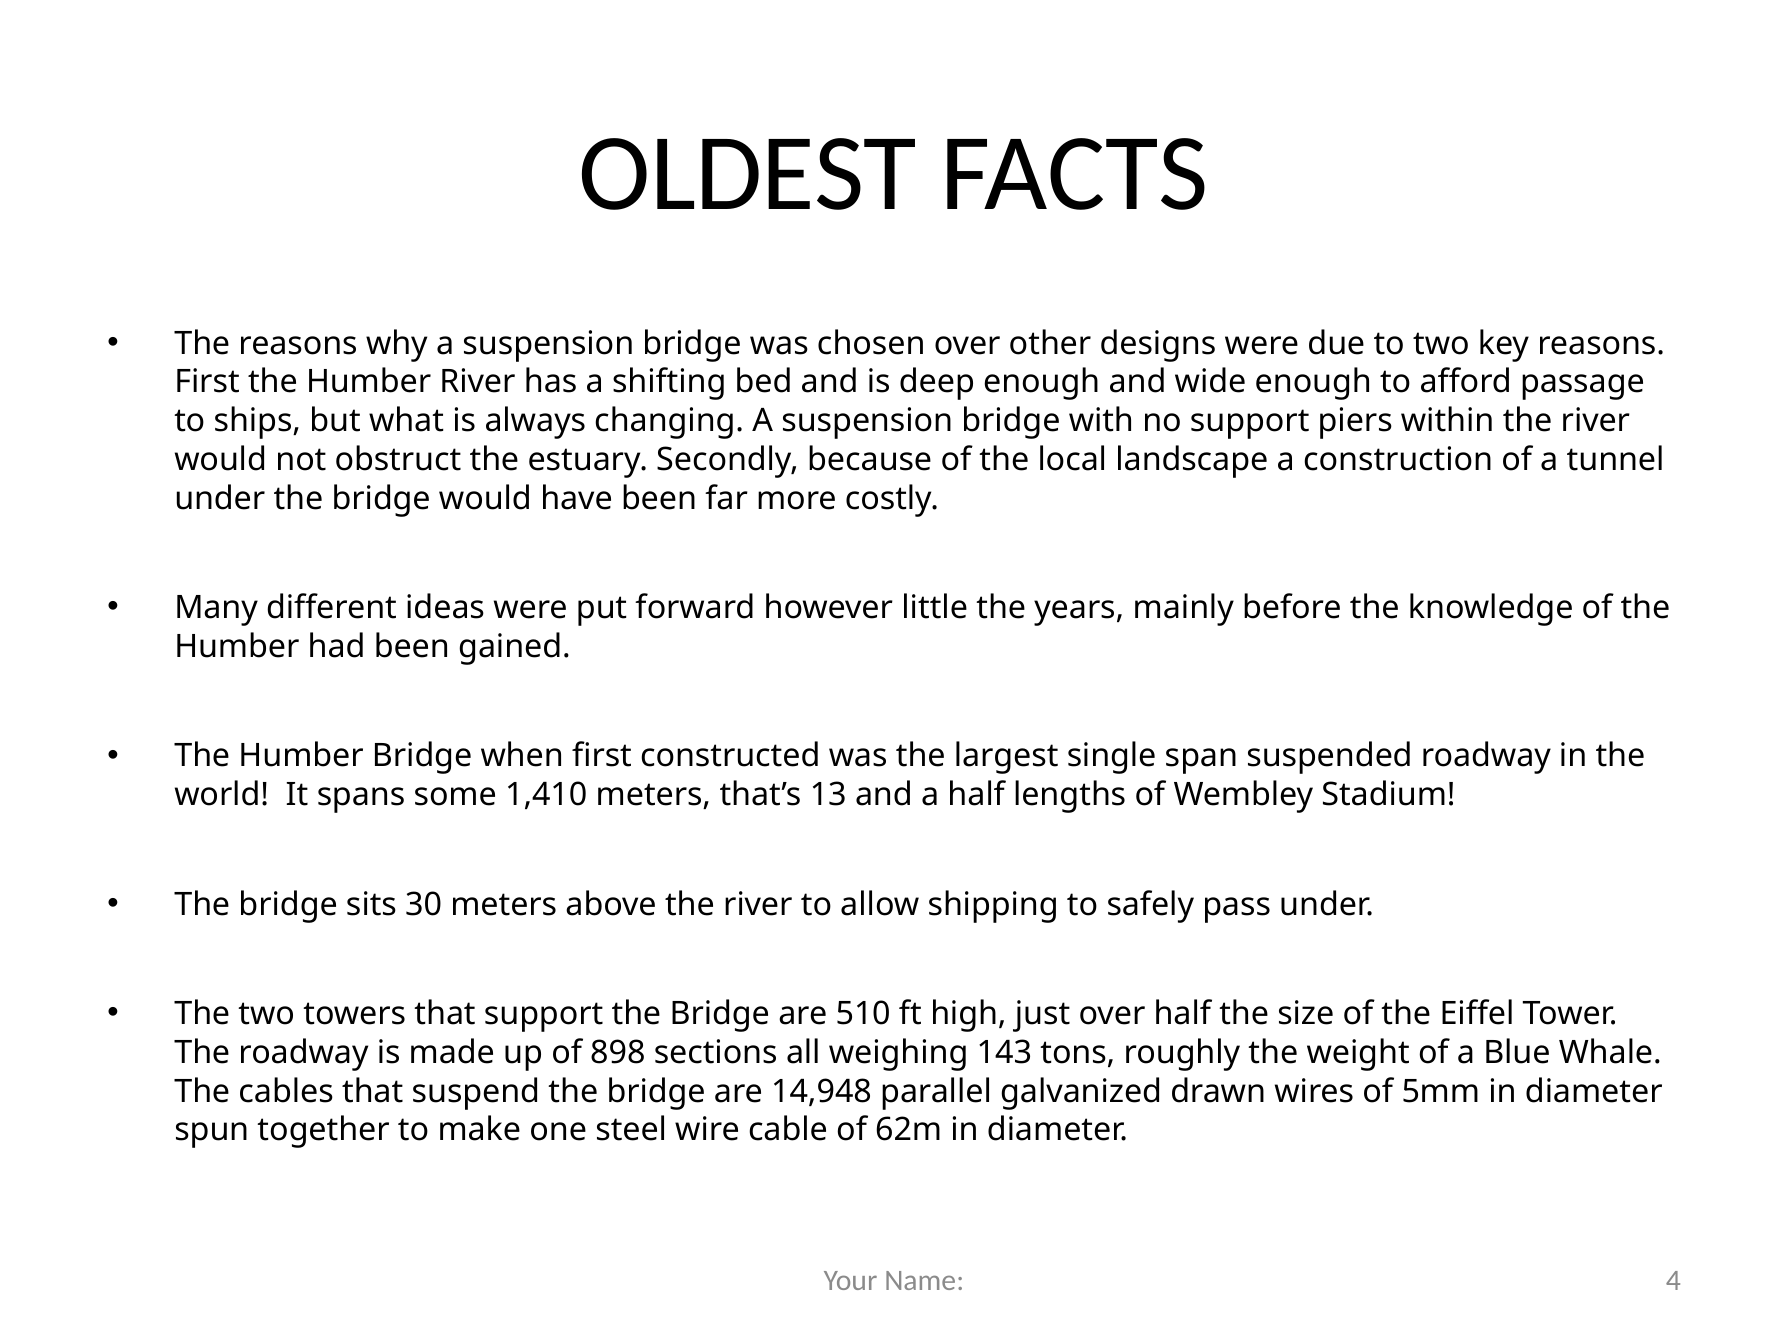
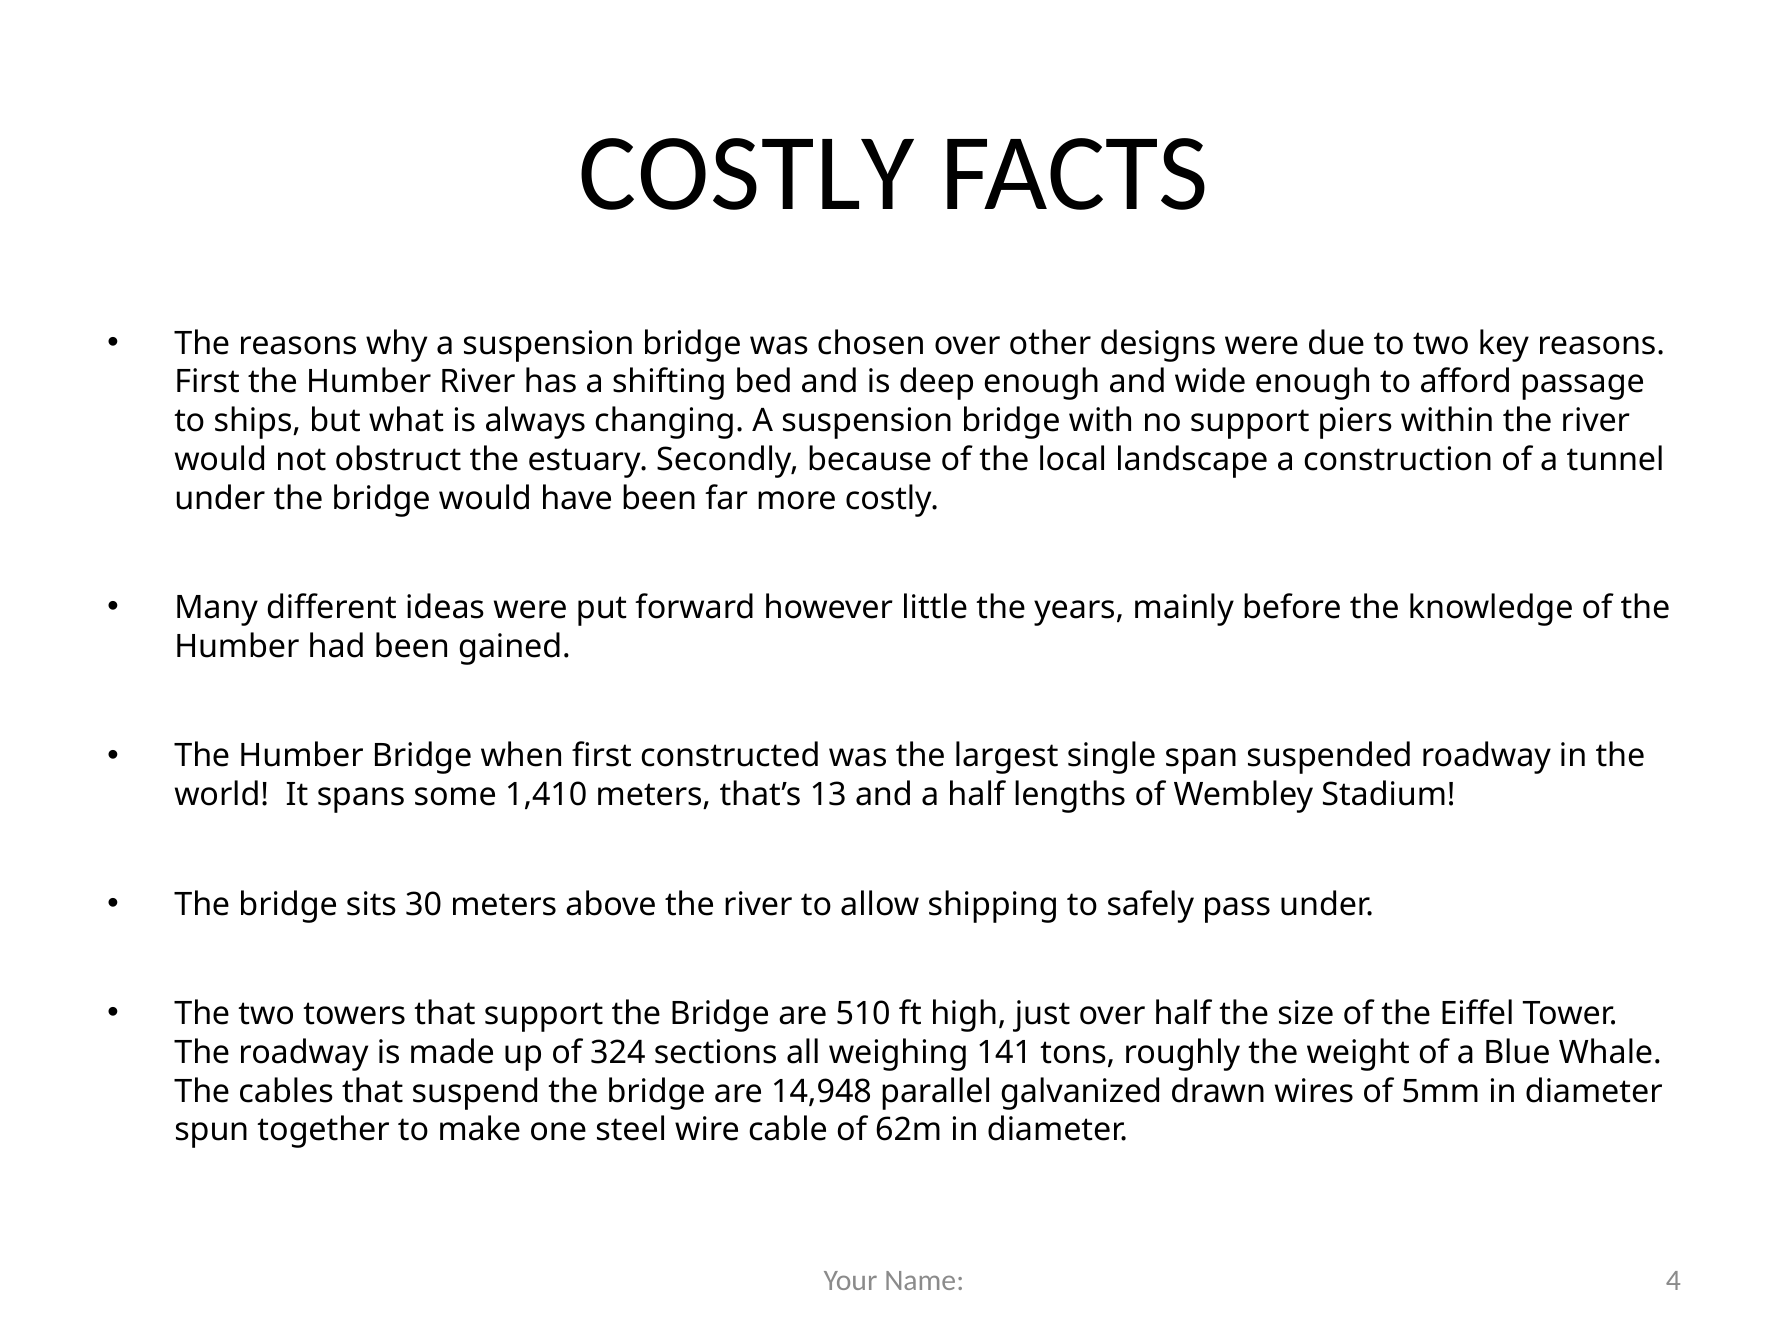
OLDEST: OLDEST -> COSTLY (747, 173)
898: 898 -> 324 (618, 1053)
143: 143 -> 141 (1004, 1053)
